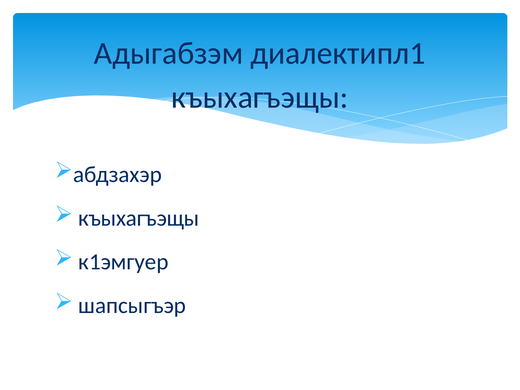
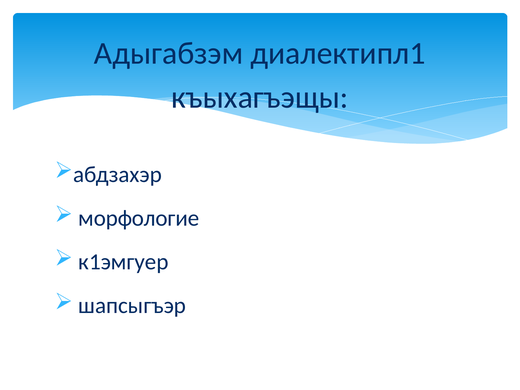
къыхагъэщы: къыхагъэщы -> морфологие (139, 218)
